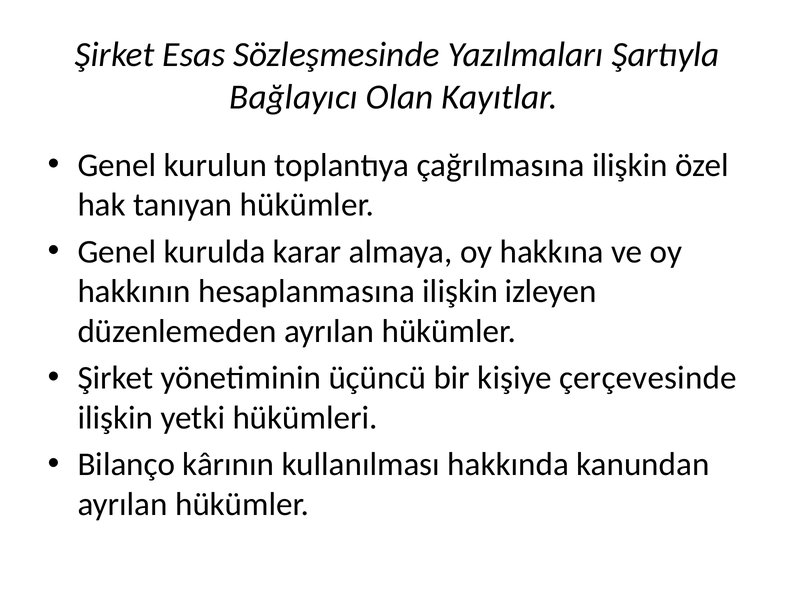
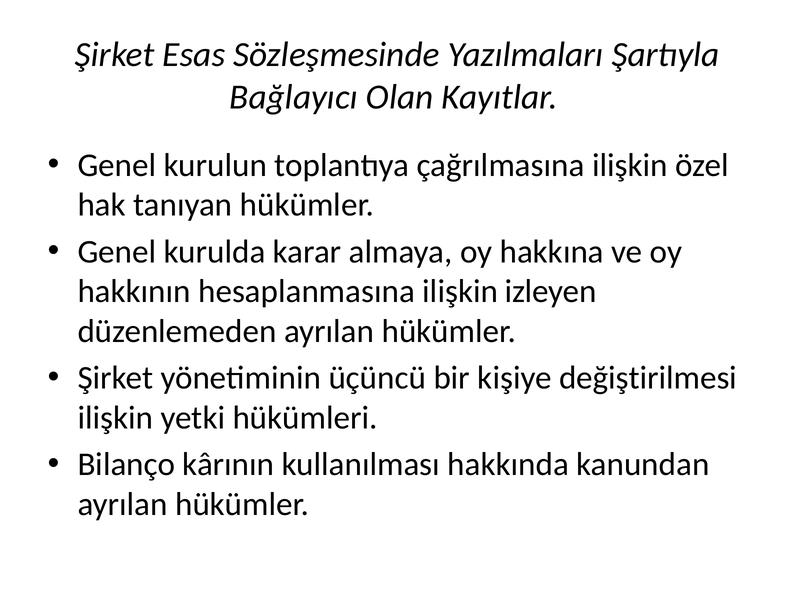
çerçevesinde: çerçevesinde -> değiştirilmesi (648, 378)
